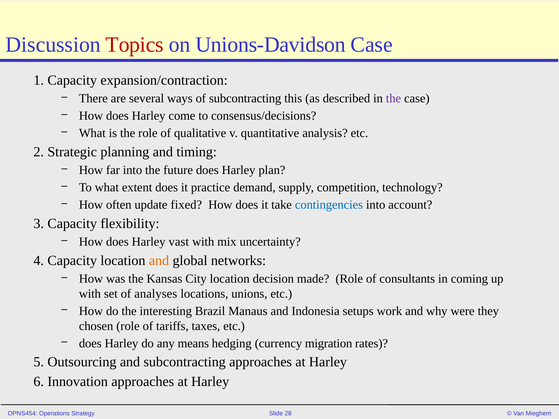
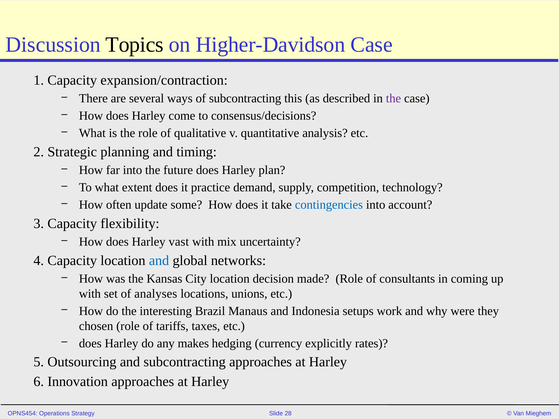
Topics colour: red -> black (135, 45)
Unions-Davidson: Unions-Davidson -> Higher-Davidson (271, 45)
fixed: fixed -> some (186, 205)
and colour: orange -> blue (159, 261)
means: means -> makes (193, 343)
migration: migration -> explicitly (329, 343)
